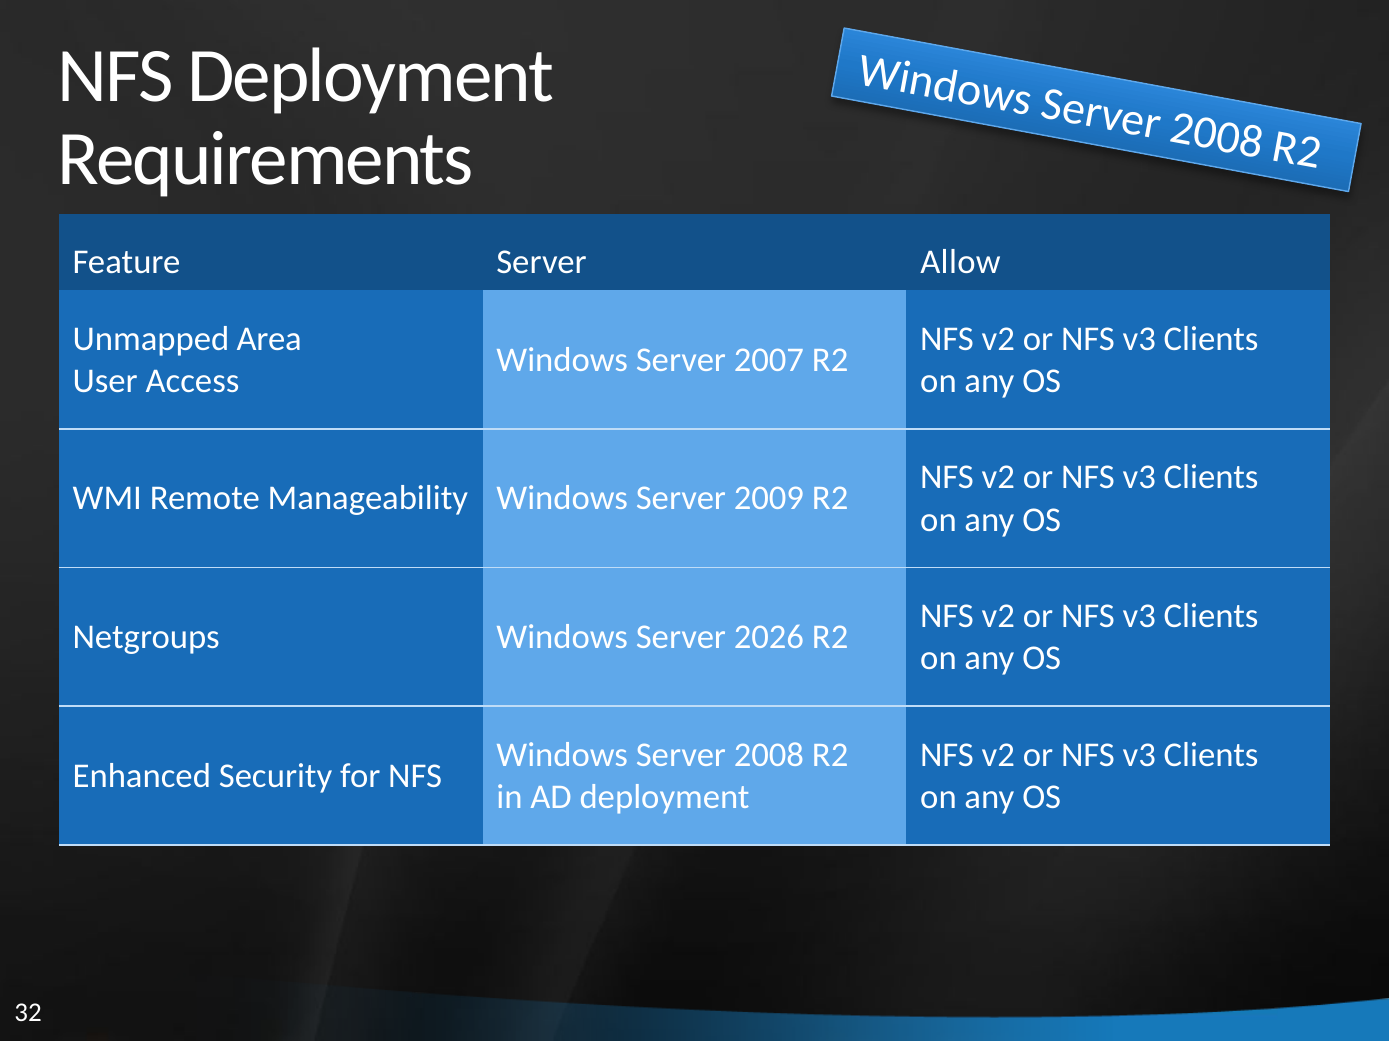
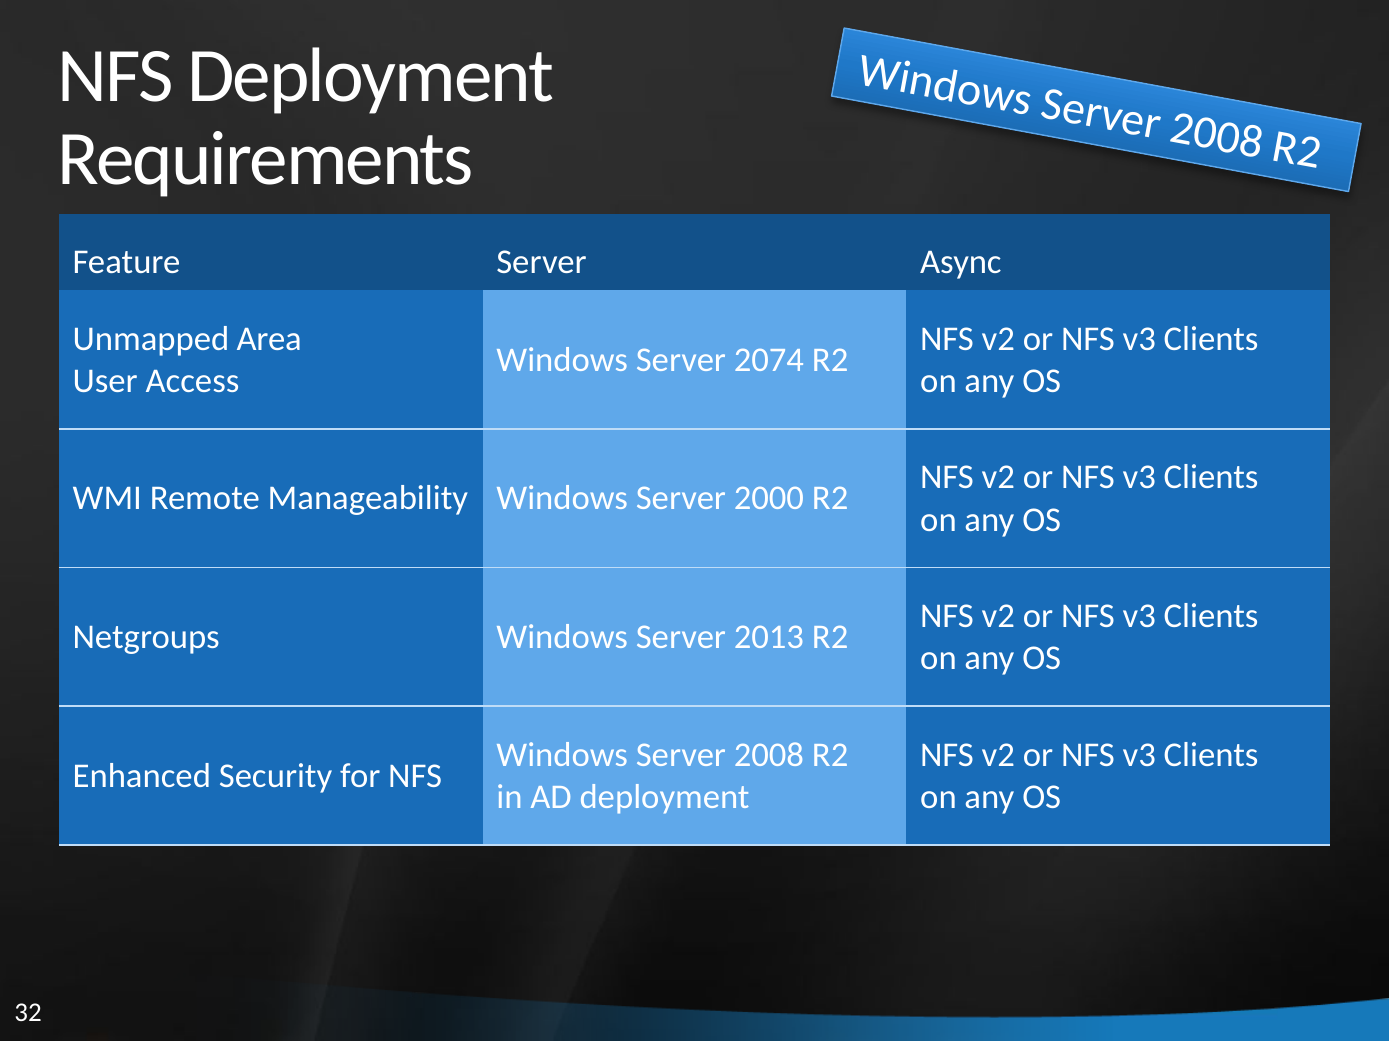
Allow: Allow -> Async (961, 262)
2007: 2007 -> 2074 (769, 360)
2009: 2009 -> 2000 (769, 499)
2026: 2026 -> 2013 (769, 638)
